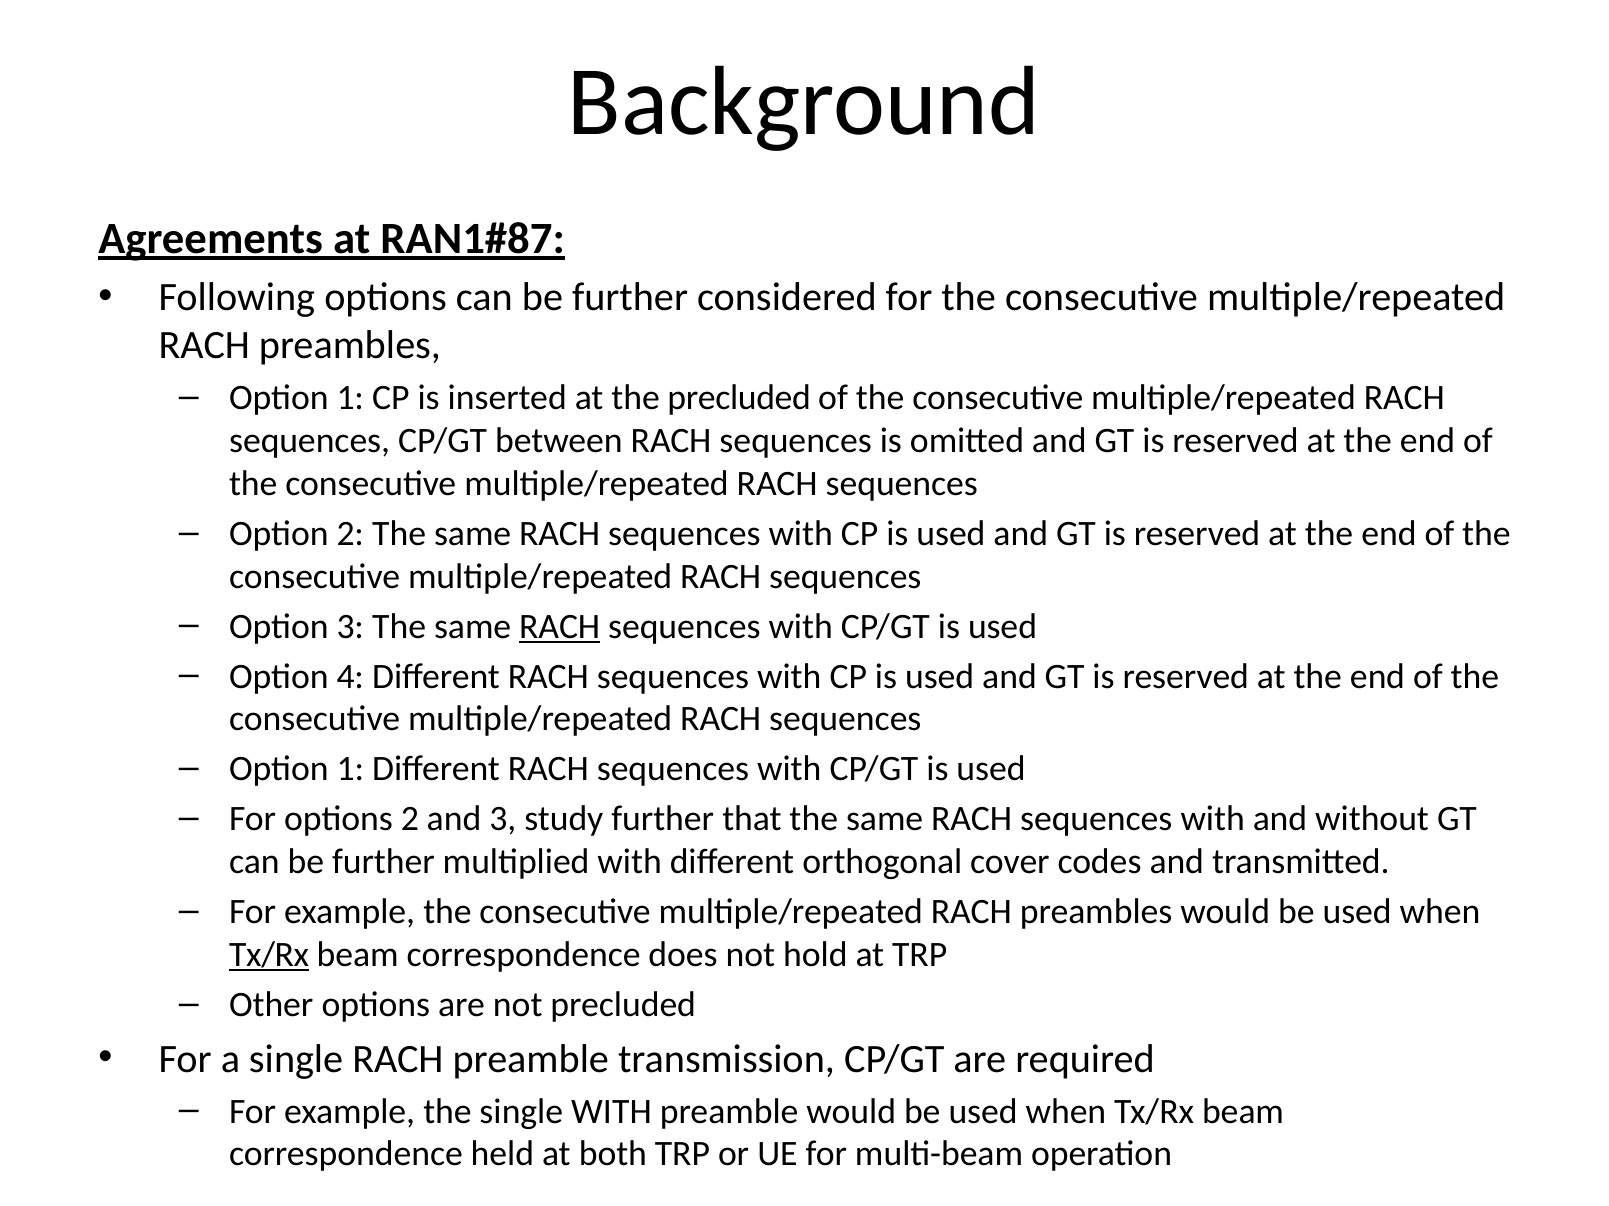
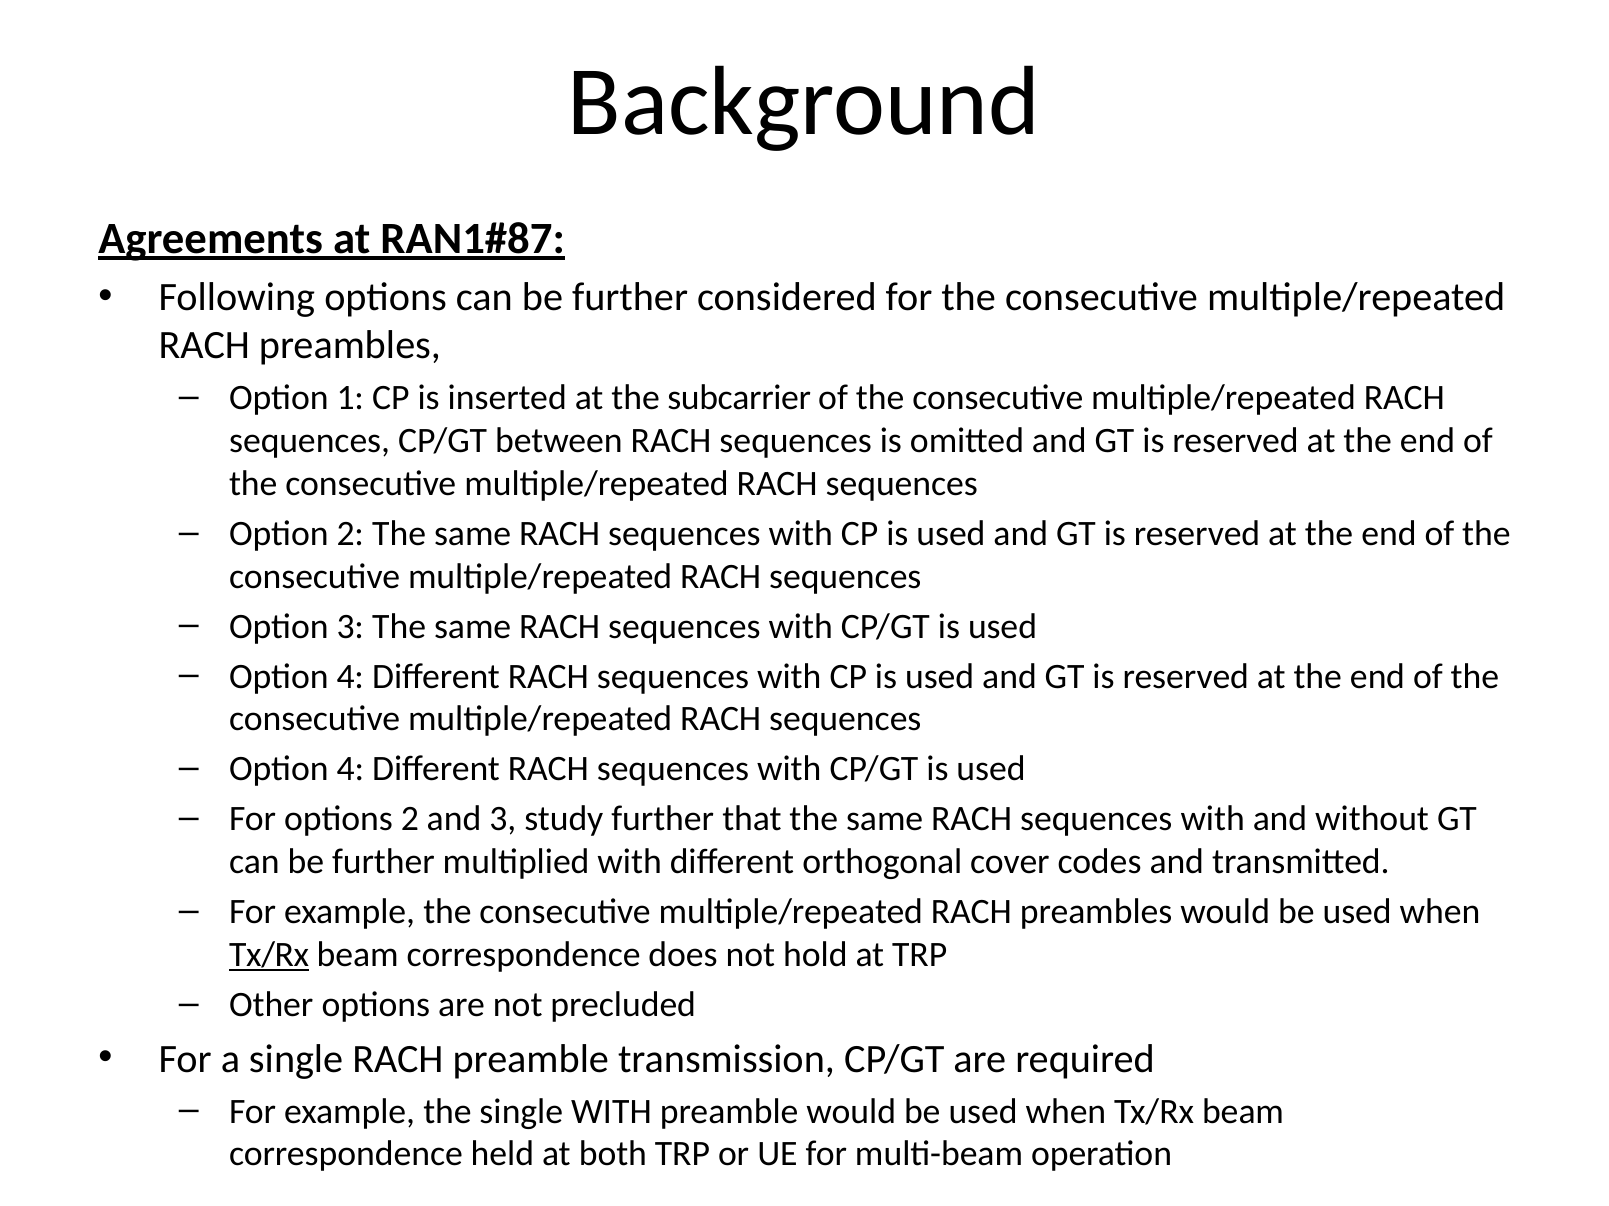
the precluded: precluded -> subcarrier (739, 398)
RACH underline: present -> none (560, 627)
1: 1 -> 4 (350, 770)
